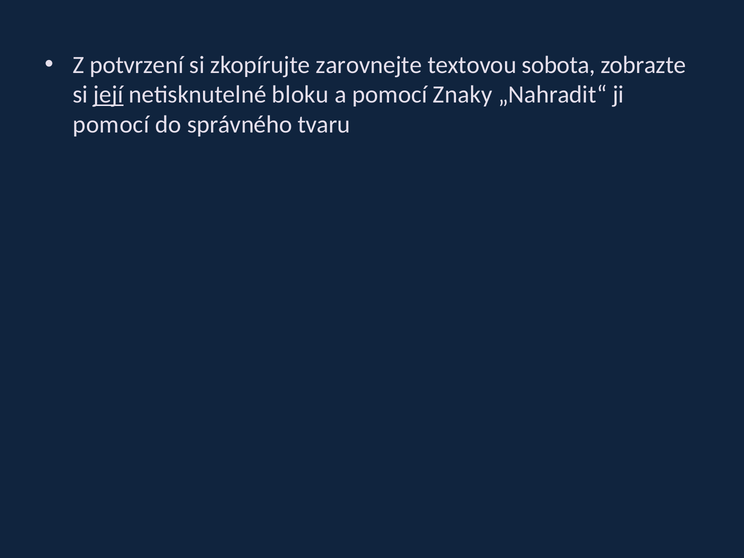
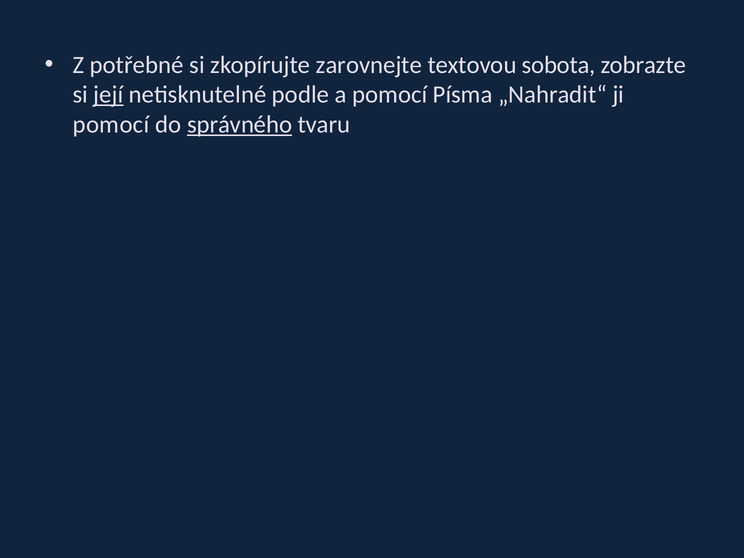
potvrzení: potvrzení -> potřebné (137, 65)
bloku: bloku -> podle (301, 95)
Znaky: Znaky -> Písma (463, 95)
správného underline: none -> present (240, 125)
